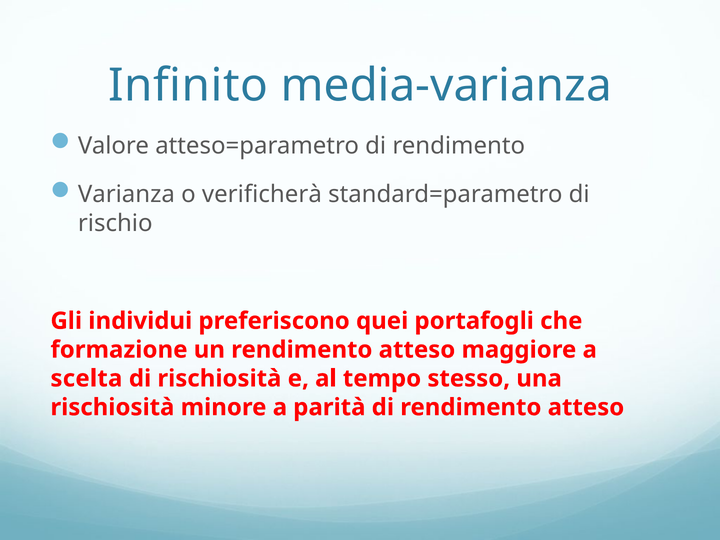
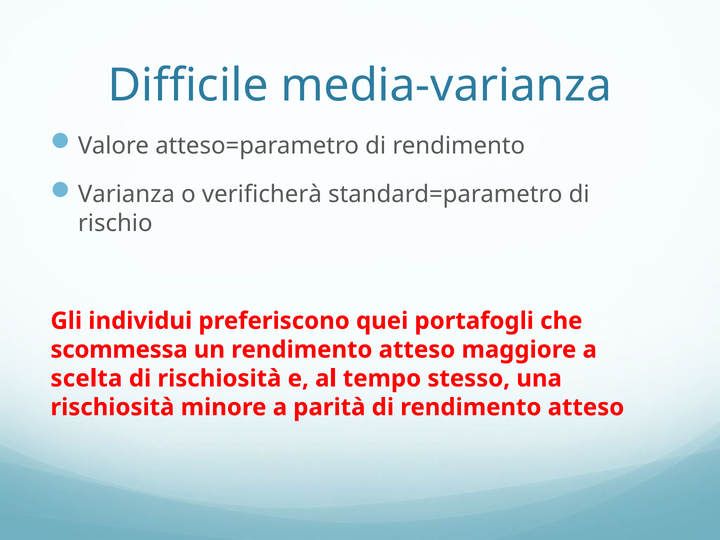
Infinito: Infinito -> Difficile (188, 86)
formazione: formazione -> scommessa (119, 350)
